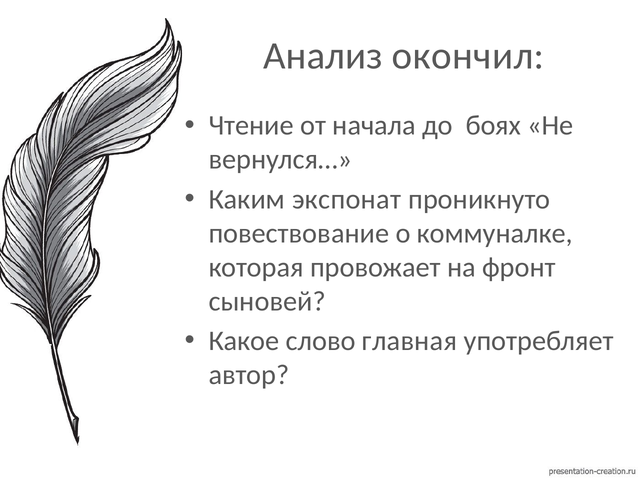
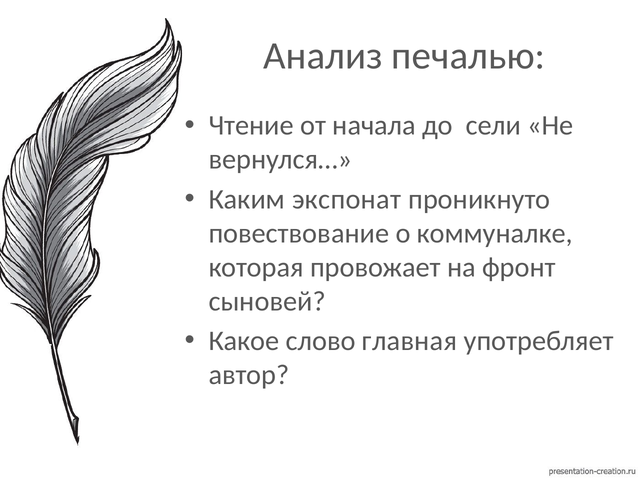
окончил: окончил -> печалью (468, 56)
боях: боях -> сели (493, 126)
